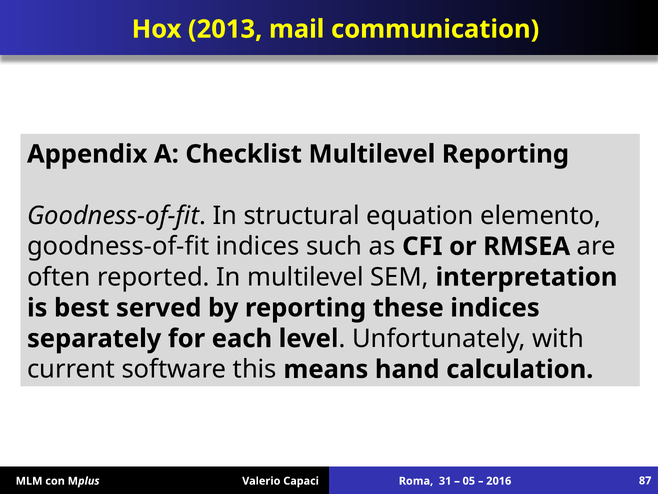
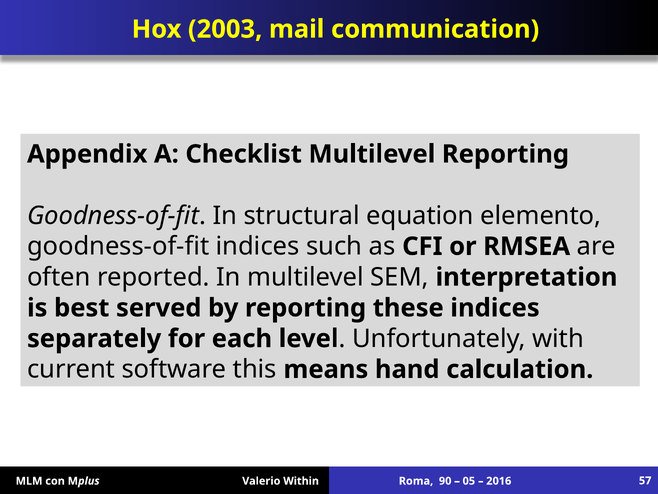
2013: 2013 -> 2003 (225, 29)
Capaci: Capaci -> Within (301, 481)
31: 31 -> 90 (445, 481)
87: 87 -> 57 (645, 480)
